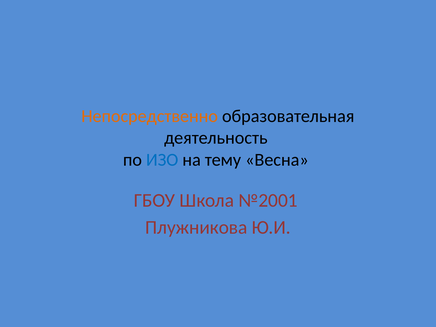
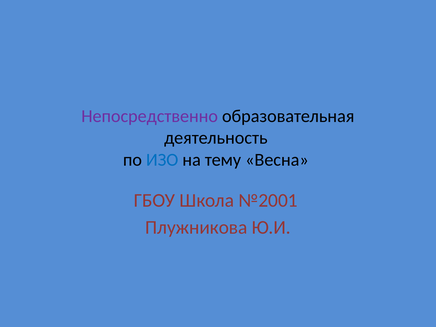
Непосредственно colour: orange -> purple (150, 116)
